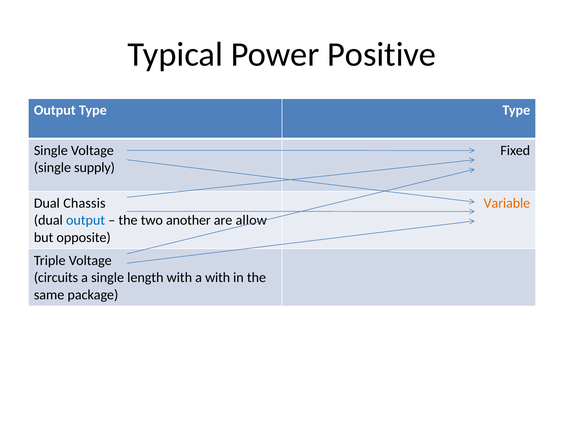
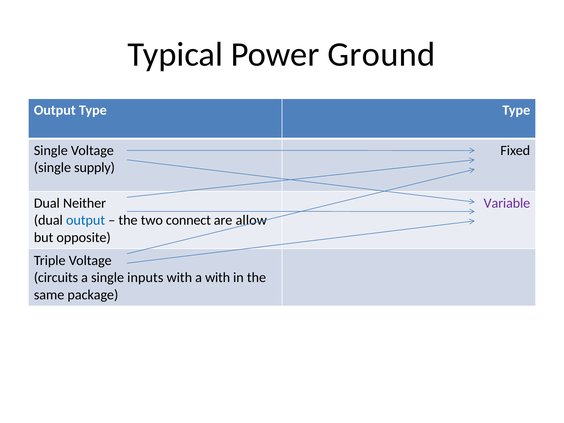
Positive: Positive -> Ground (381, 55)
Chassis: Chassis -> Neither (85, 203)
Variable colour: orange -> purple (507, 203)
another: another -> connect (188, 220)
length: length -> inputs (145, 278)
